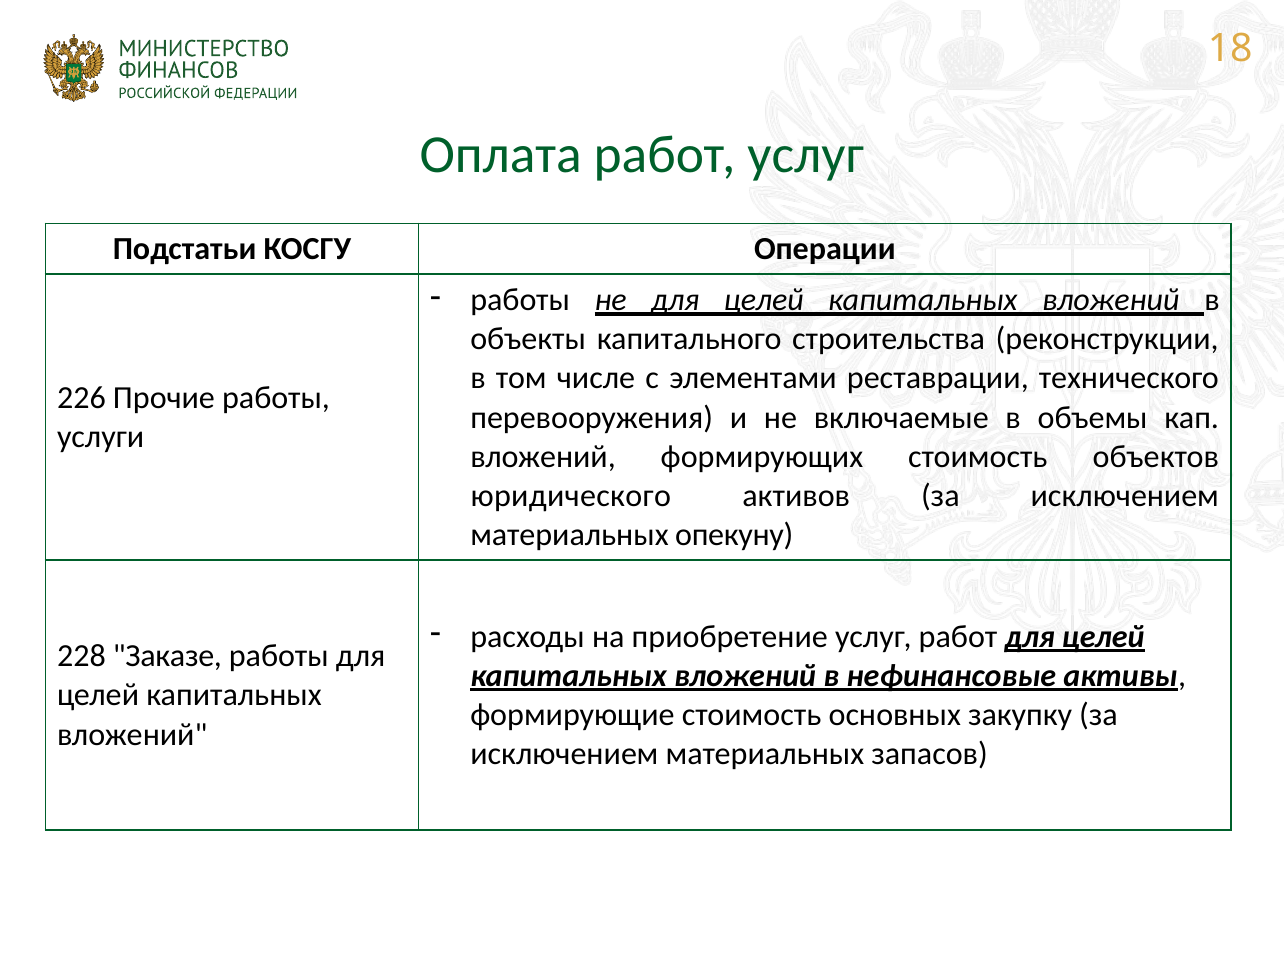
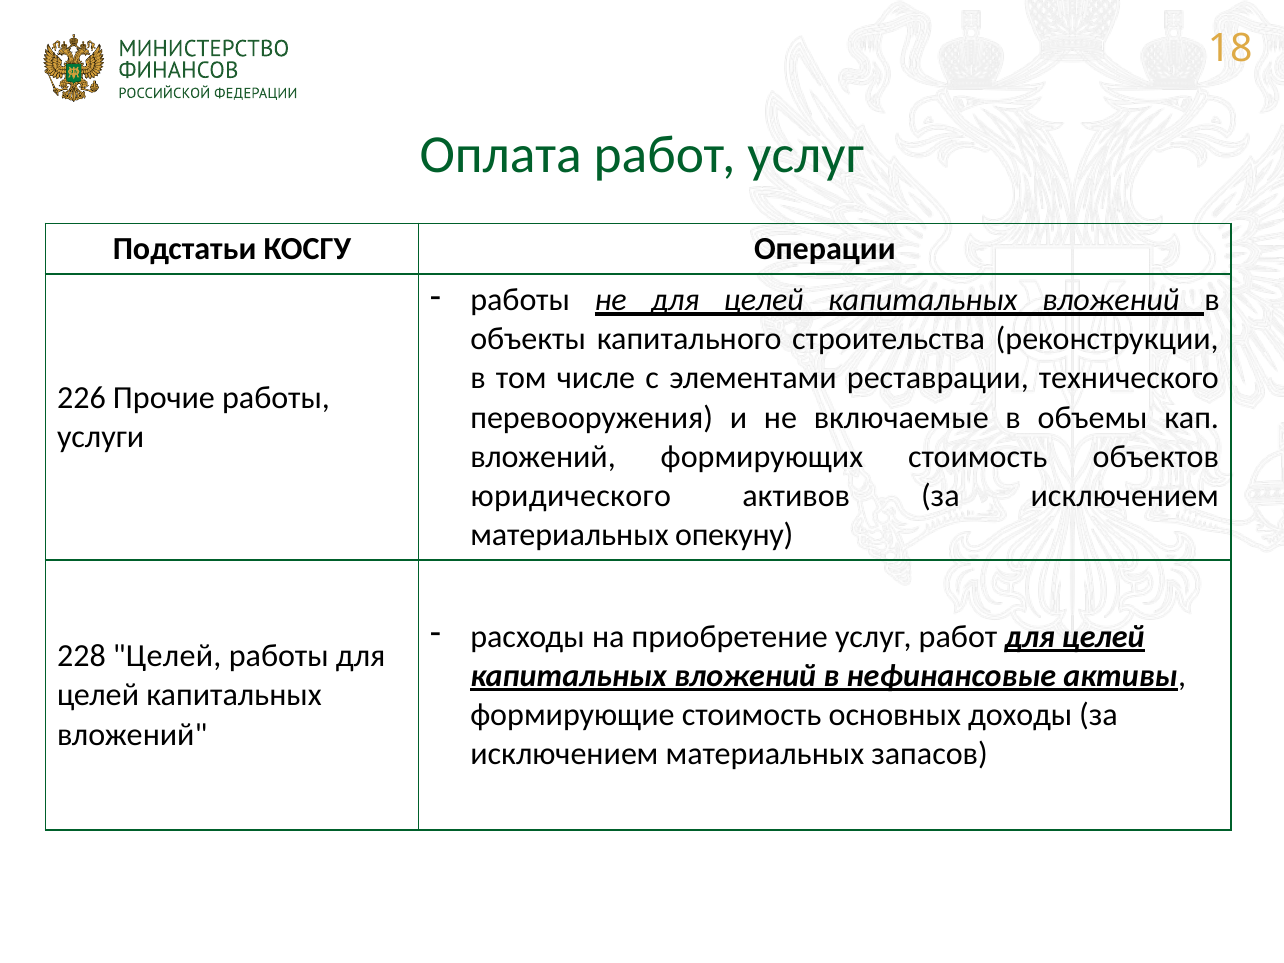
228 Заказе: Заказе -> Целей (167, 656)
закупку: закупку -> доходы (1020, 715)
